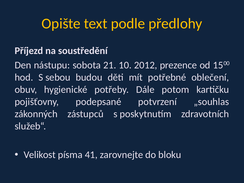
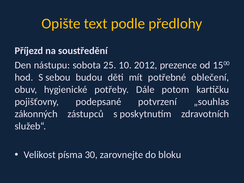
21: 21 -> 25 (110, 65)
41: 41 -> 30 (91, 155)
